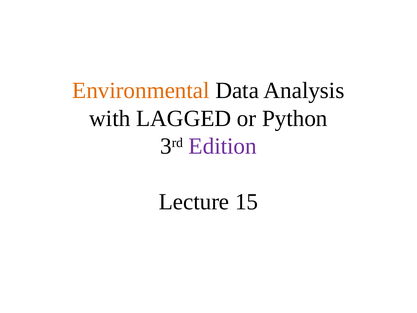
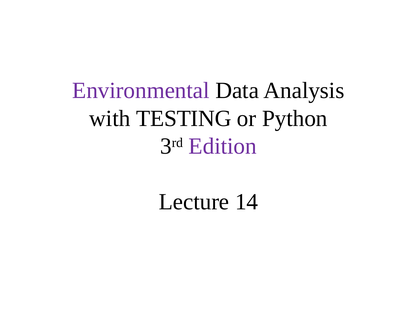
Environmental colour: orange -> purple (141, 91)
LAGGED: LAGGED -> TESTING (184, 118)
15: 15 -> 14 (247, 202)
